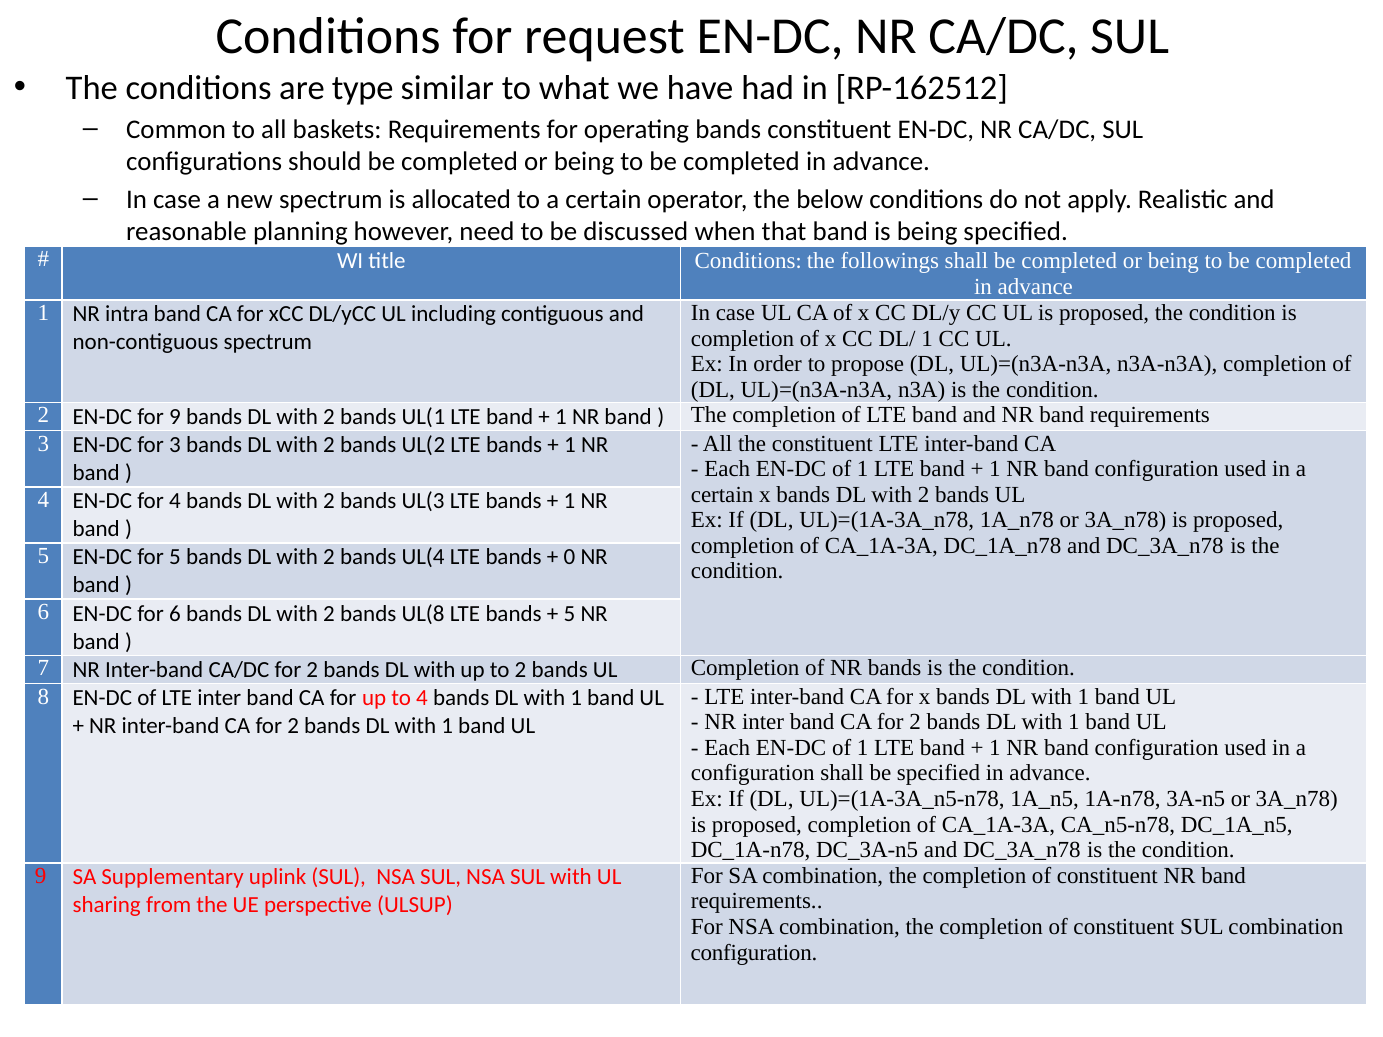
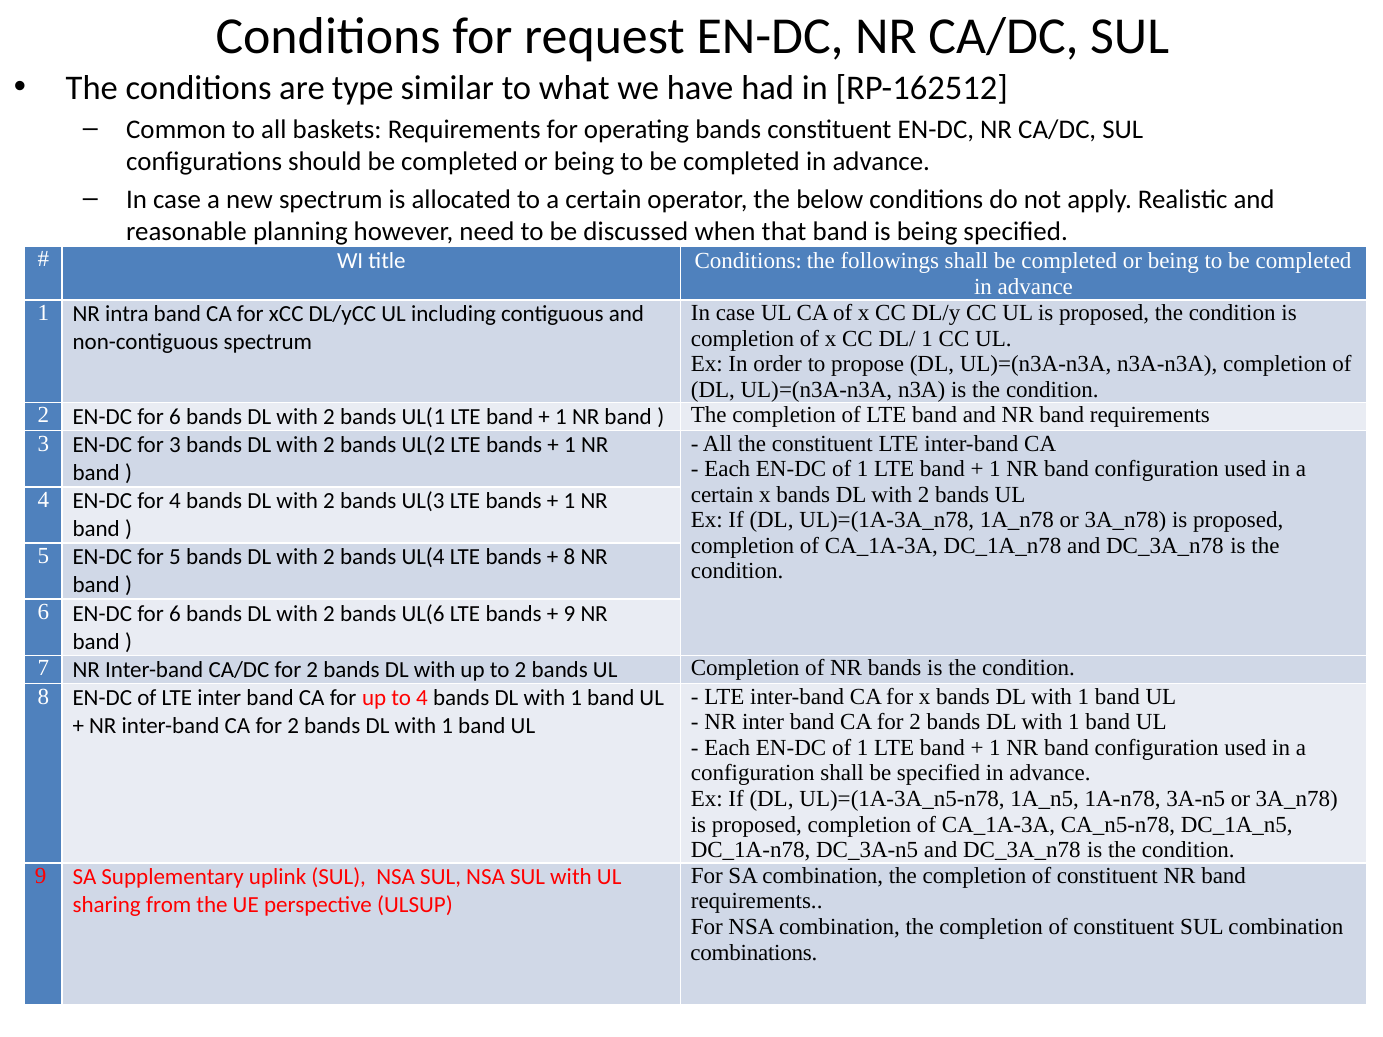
2 EN-DC for 9: 9 -> 6 (175, 417)
0: 0 -> 8 (569, 557)
UL(8: UL(8 -> UL(6 (423, 614)
5: 5 -> 9 (569, 614)
configuration: configuration -> combinations (754, 953)
